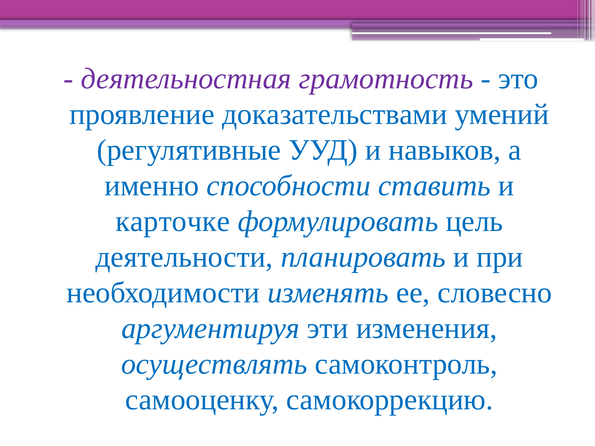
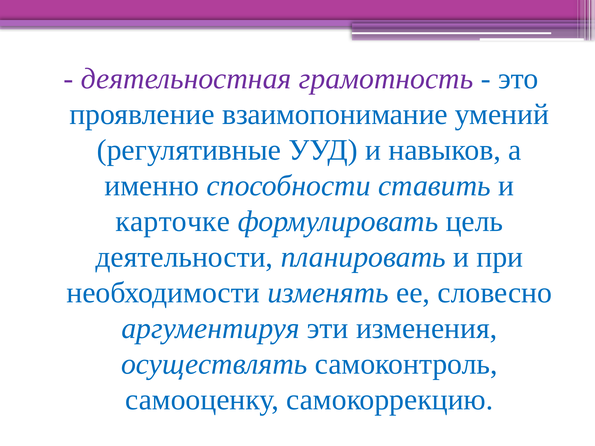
доказательствами: доказательствами -> взаимопонимание (335, 114)
